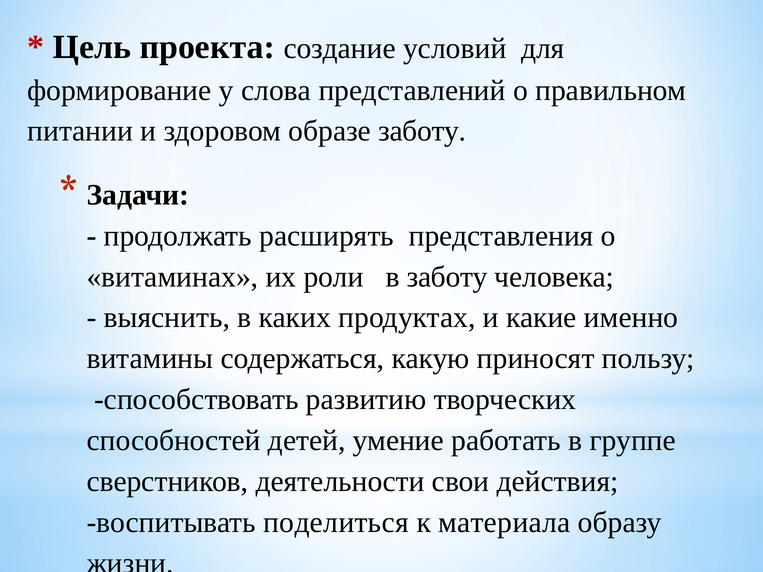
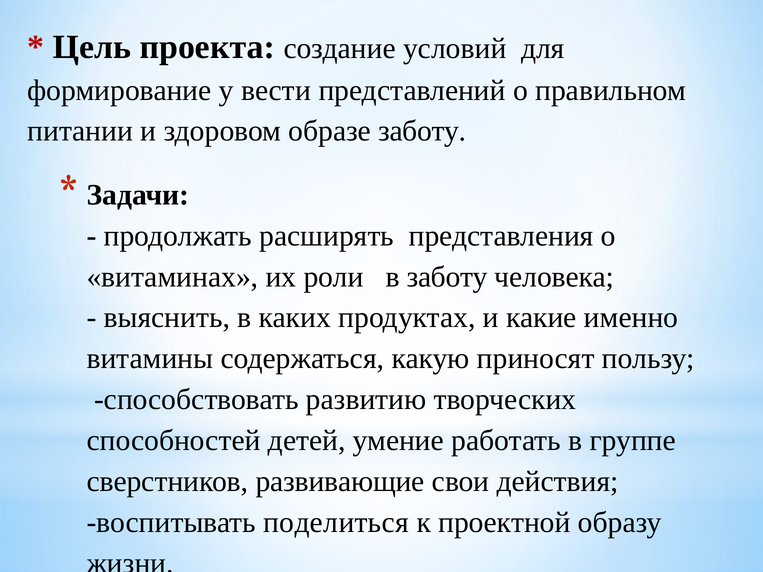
слова: слова -> вести (276, 90)
деятельности: деятельности -> развивающие (340, 482)
материала: материала -> проектной (504, 523)
